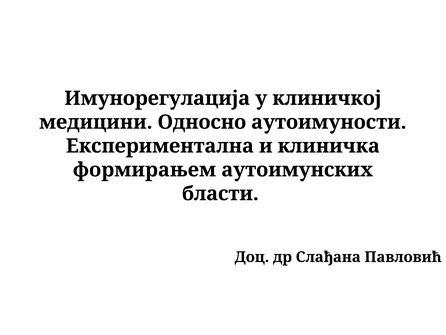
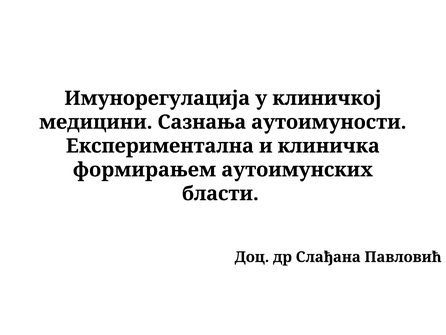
Односно: Односно -> Сазнања (202, 122)
